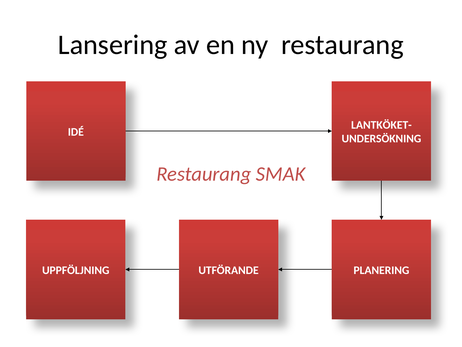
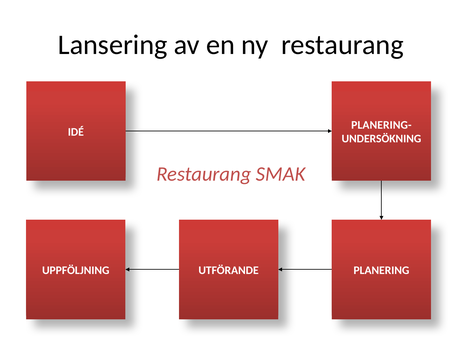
LANTKÖKET-: LANTKÖKET- -> PLANERING- (381, 125)
